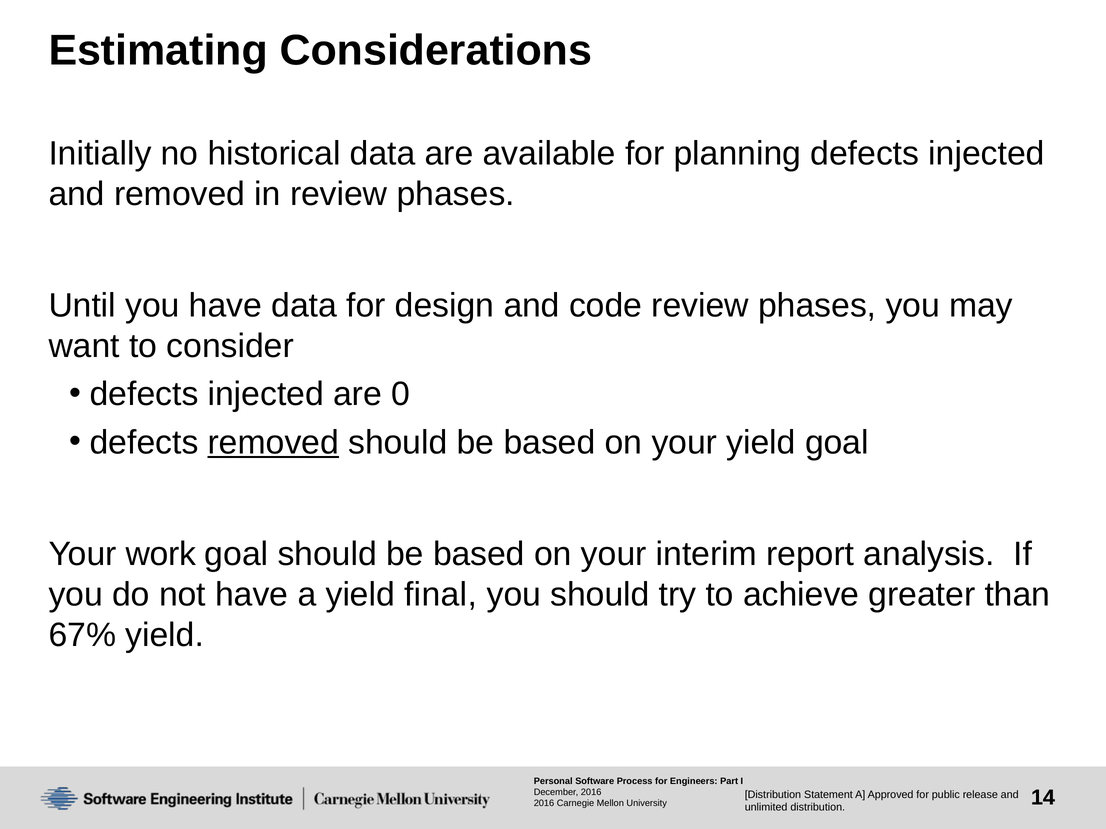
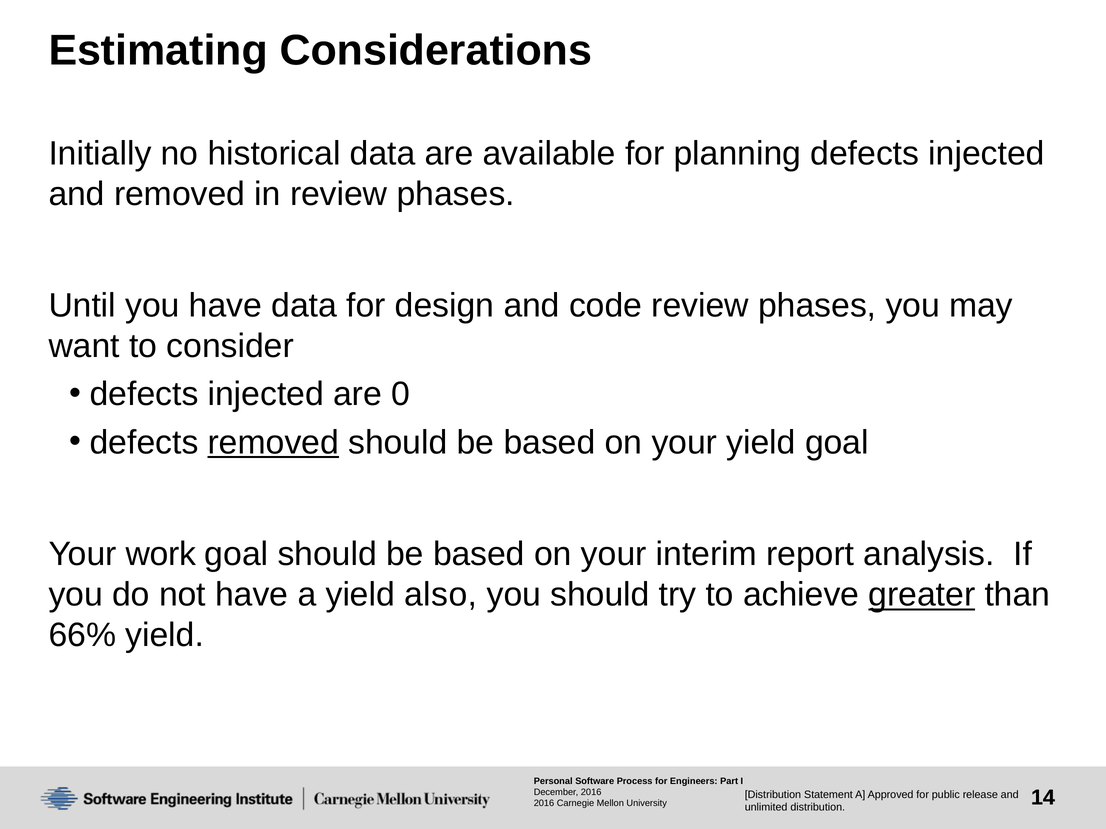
final: final -> also (441, 595)
greater underline: none -> present (922, 595)
67%: 67% -> 66% (82, 636)
